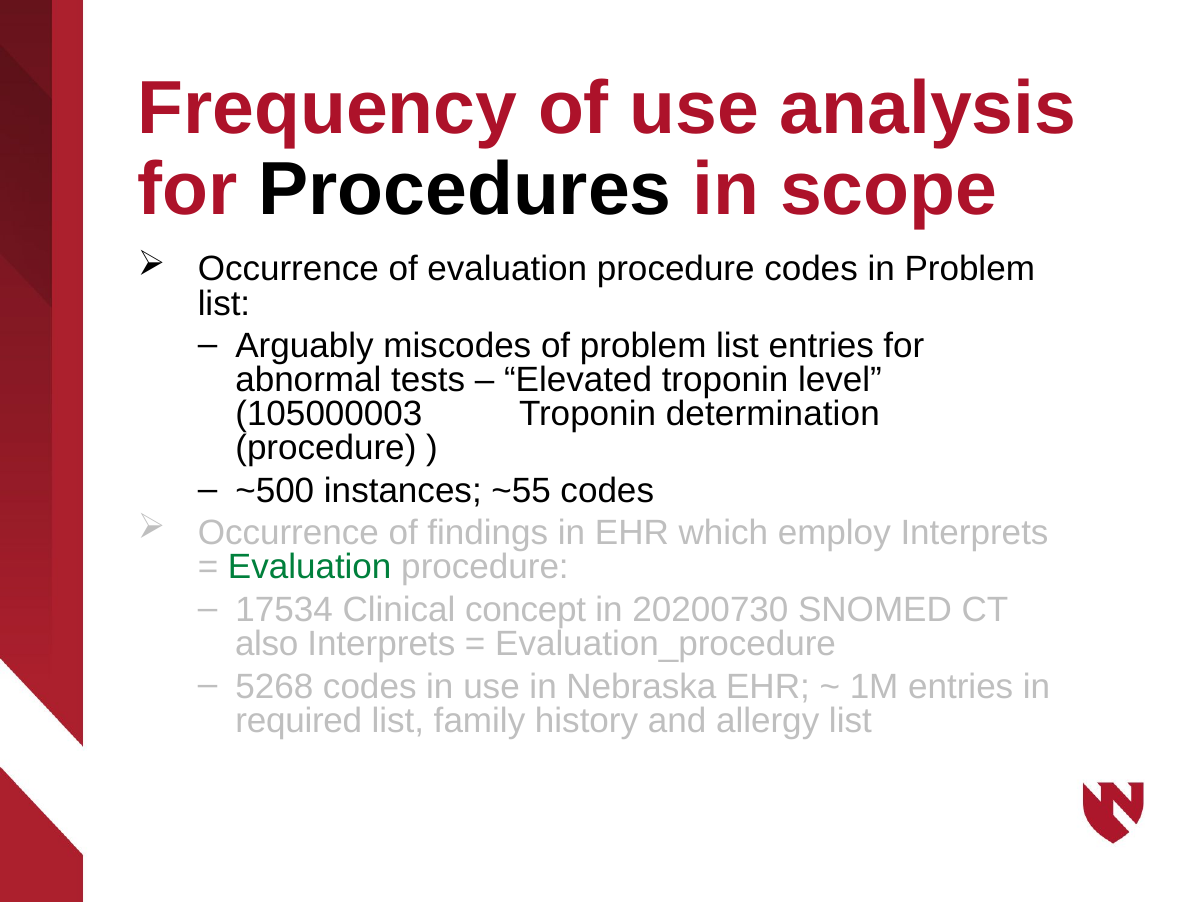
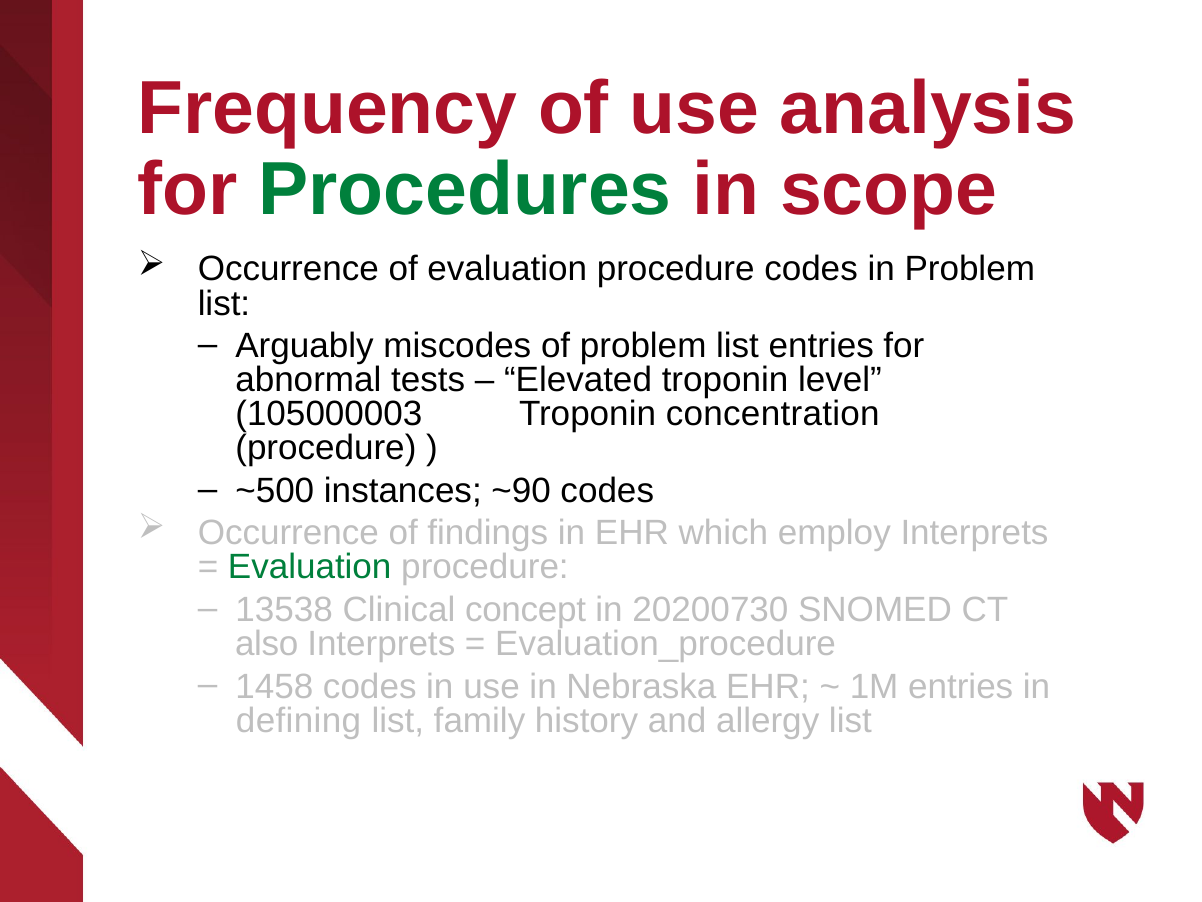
Procedures colour: black -> green (465, 190)
determination: determination -> concentration (773, 414)
~55: ~55 -> ~90 (521, 490)
17534: 17534 -> 13538 (284, 610)
5268: 5268 -> 1458 (274, 686)
required: required -> defining (299, 720)
